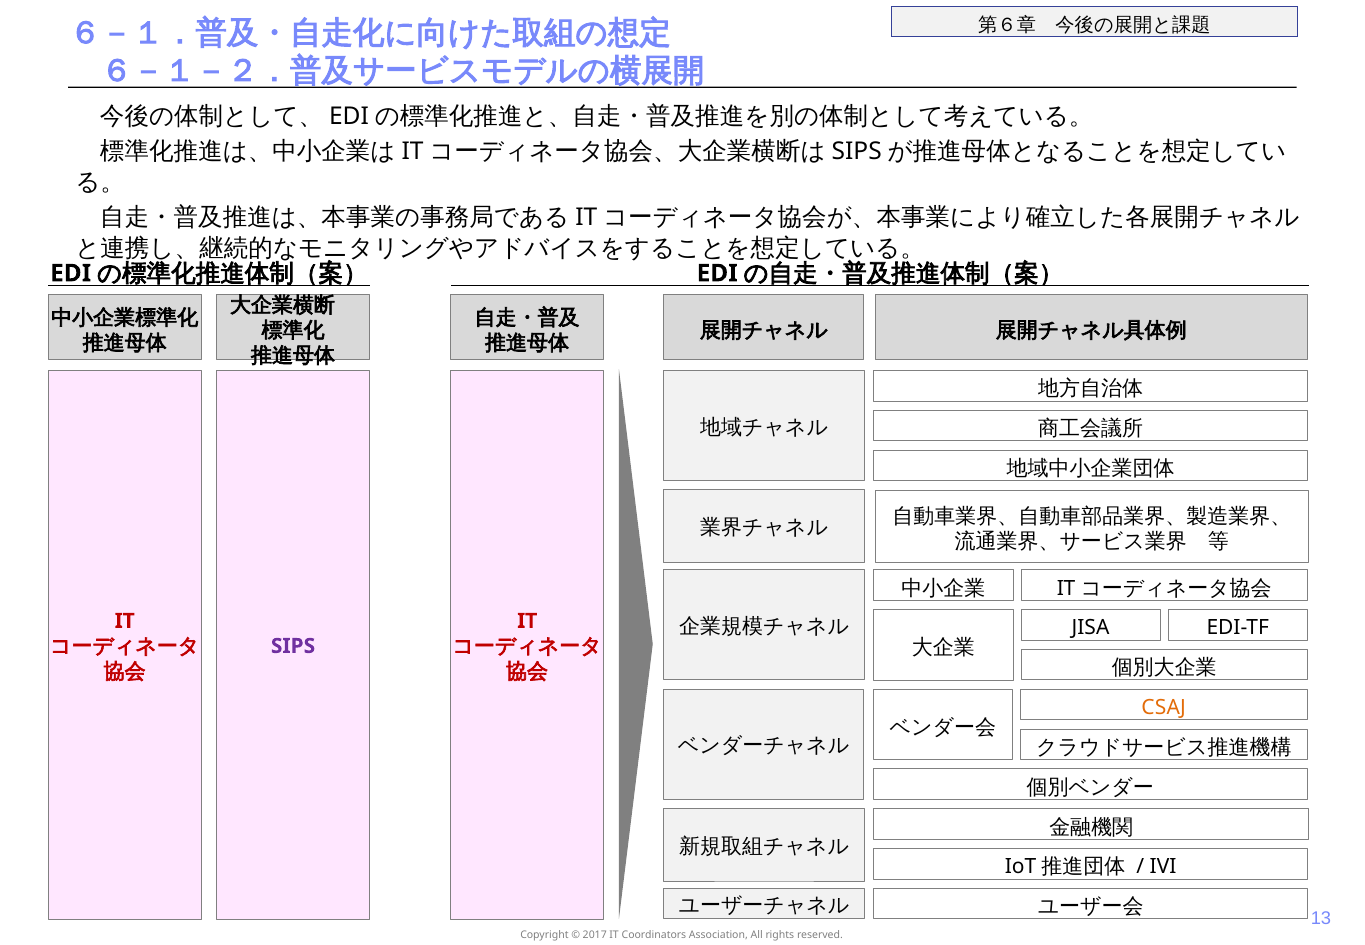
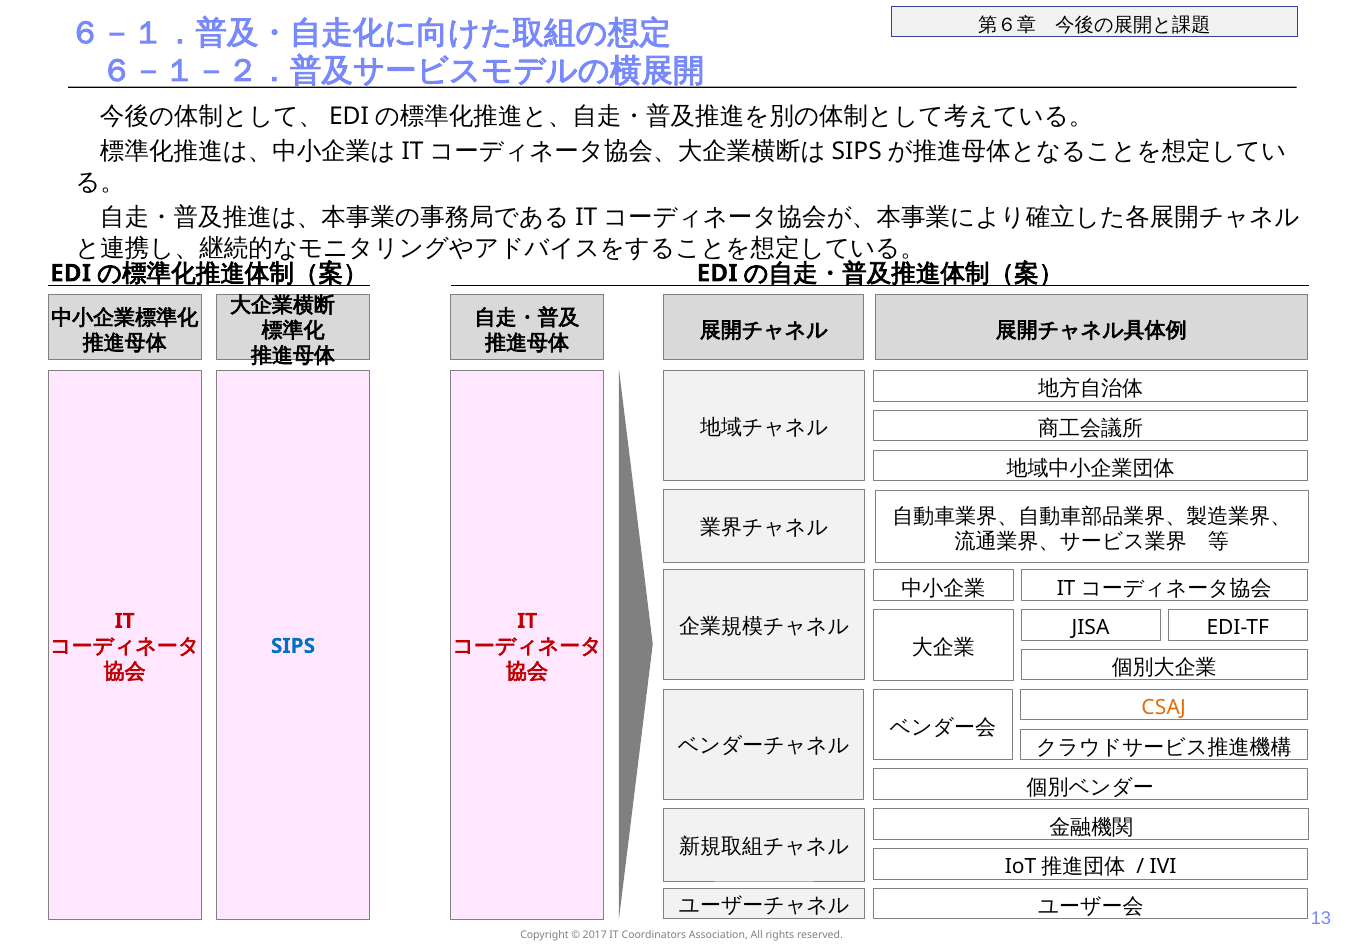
SIPS colour: purple -> blue (293, 646)
